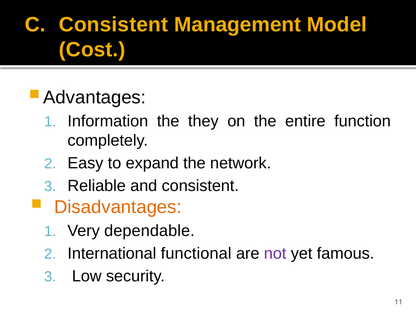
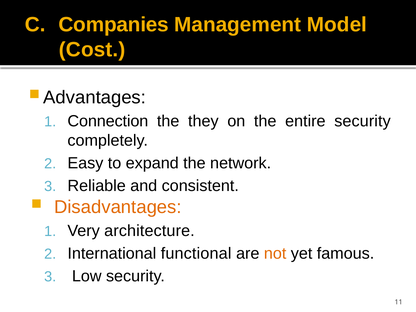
Consistent: Consistent -> Companies (114, 25)
Information: Information -> Connection (108, 121)
entire function: function -> security (362, 121)
dependable: dependable -> architecture (149, 231)
not colour: purple -> orange (275, 253)
